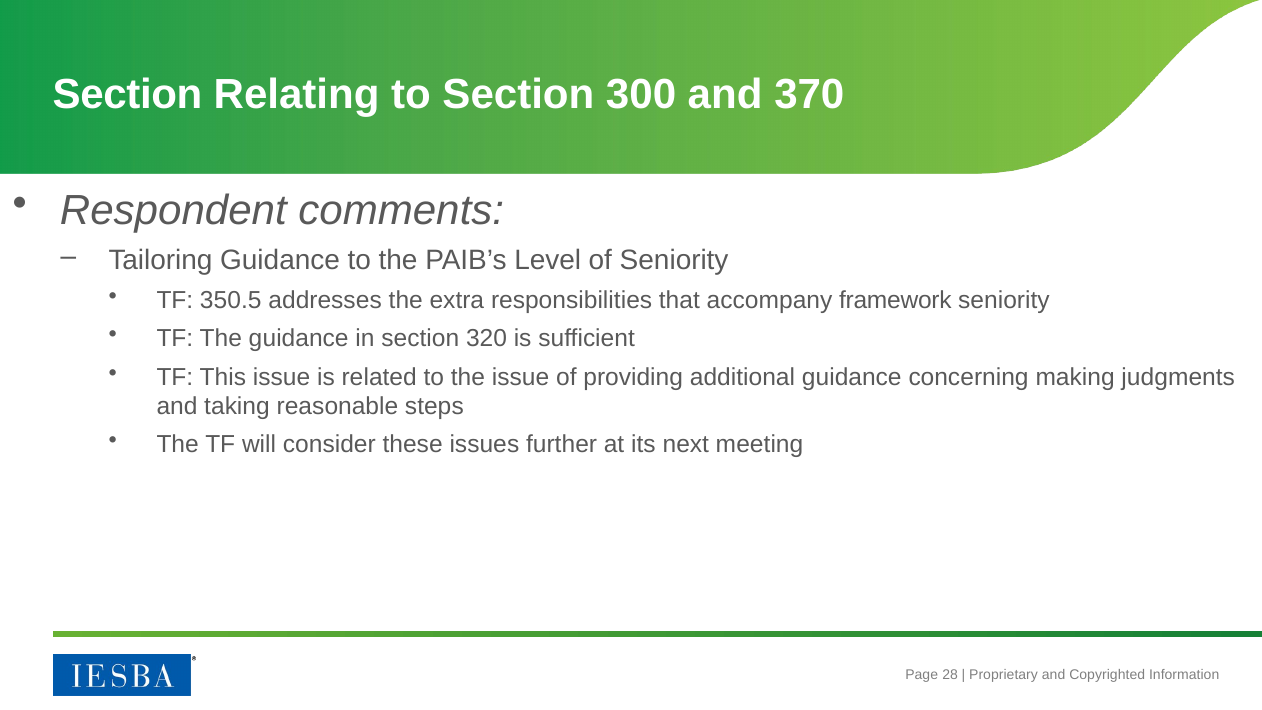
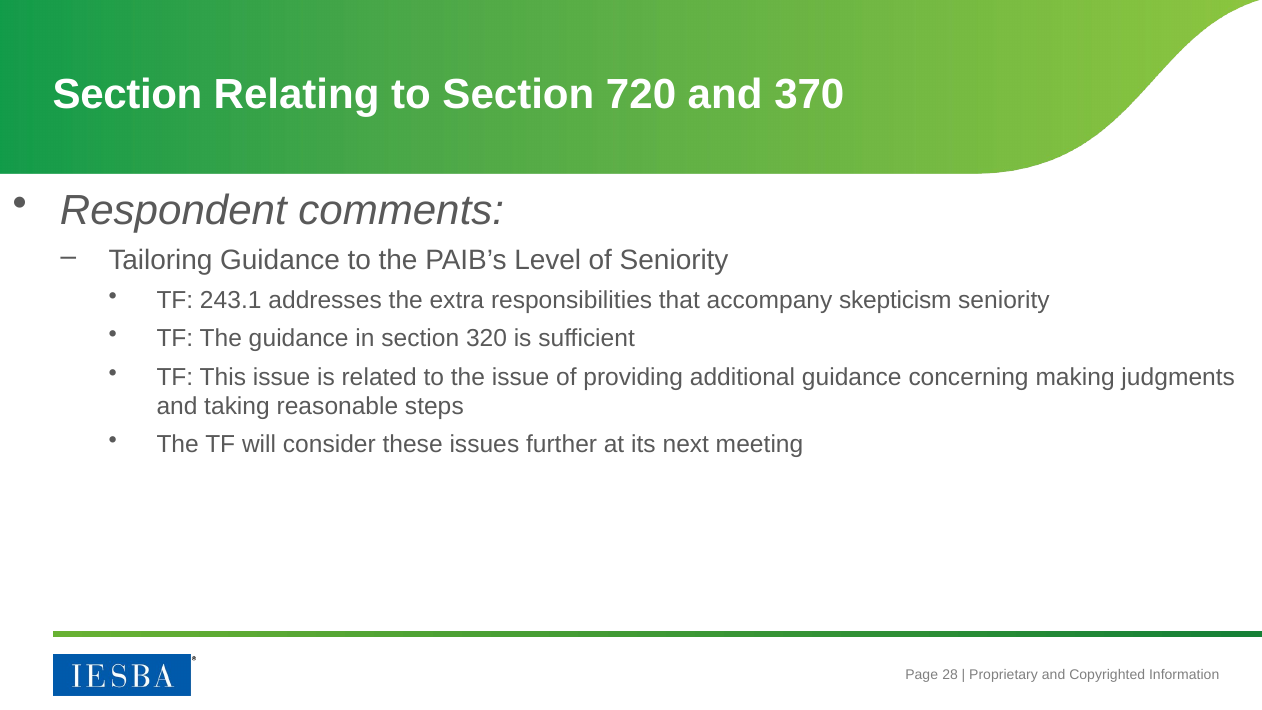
300: 300 -> 720 (641, 94)
350.5: 350.5 -> 243.1 (231, 300)
framework: framework -> skepticism (895, 300)
